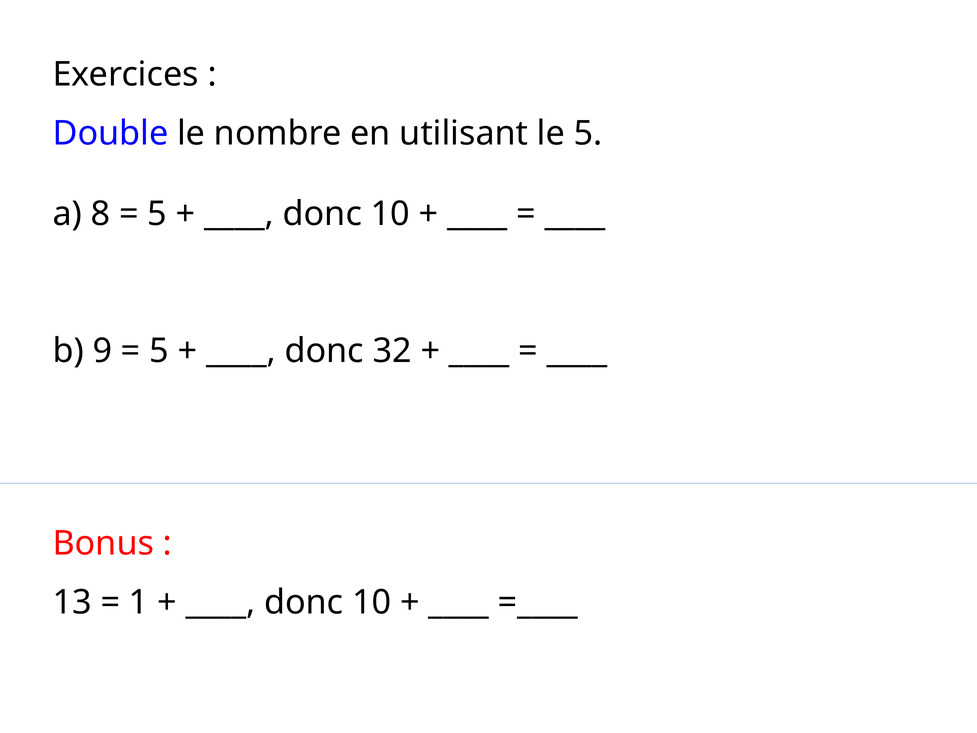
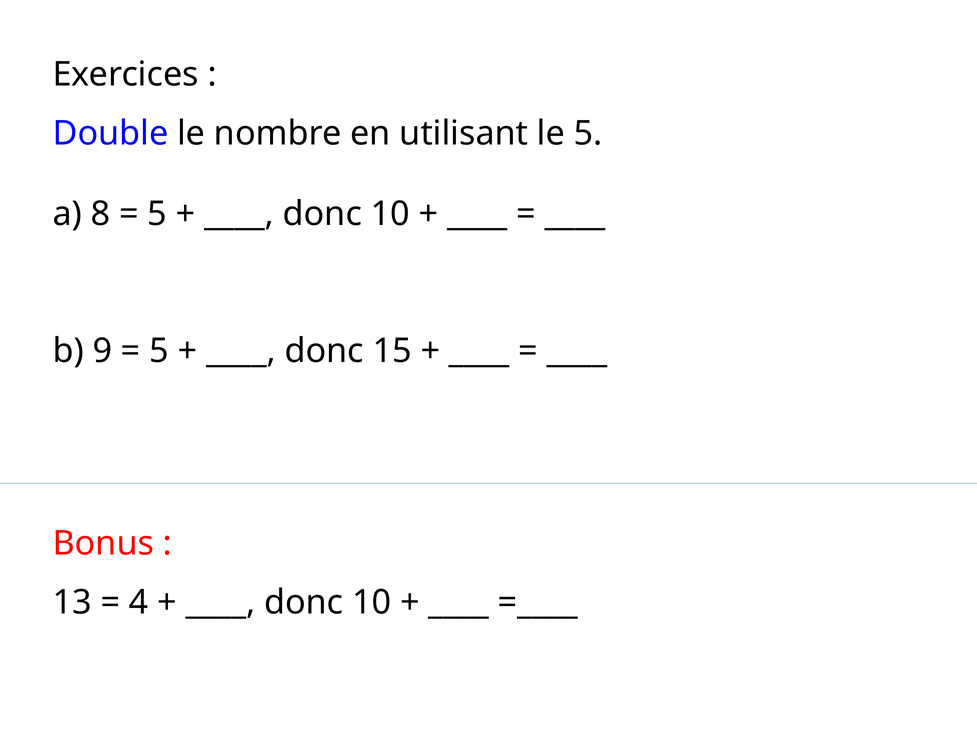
32: 32 -> 15 (392, 351)
1: 1 -> 4 (139, 602)
